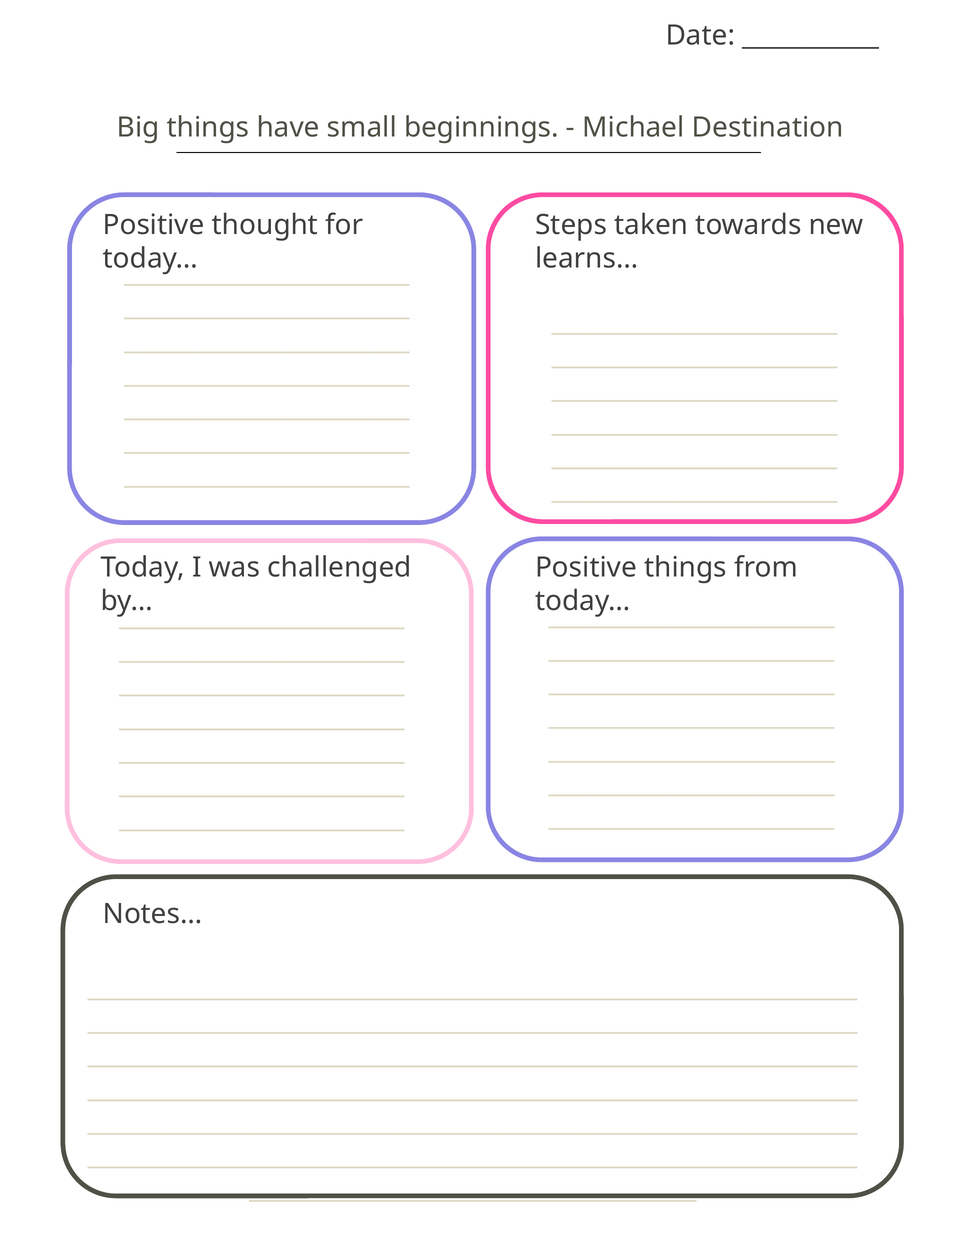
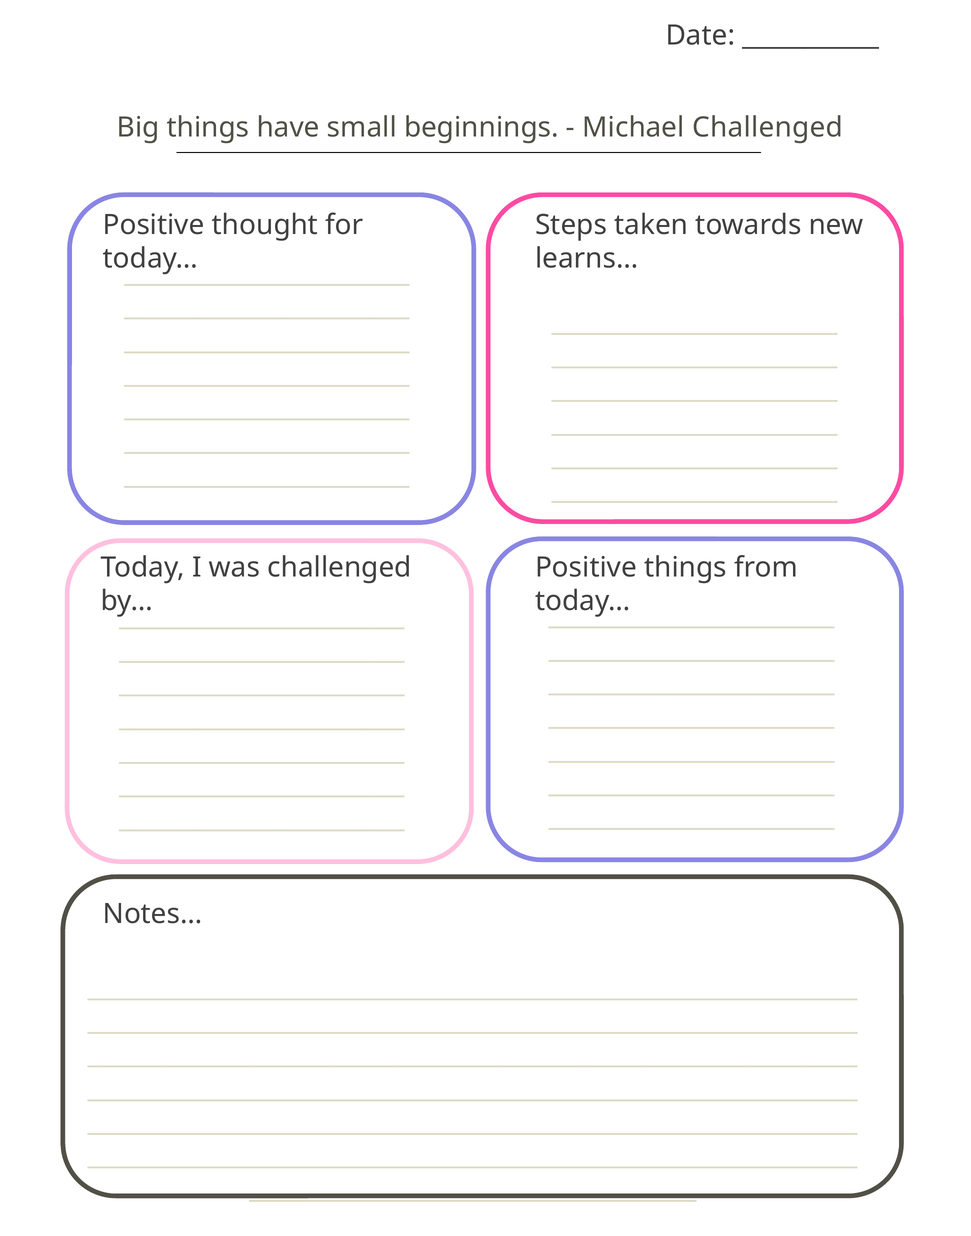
Michael Destination: Destination -> Challenged (768, 128)
